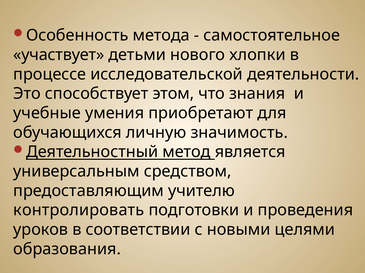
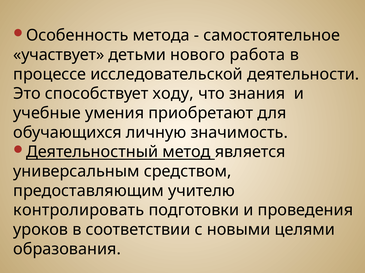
хлопки: хлопки -> работа (257, 55)
этом: этом -> ходу (173, 94)
